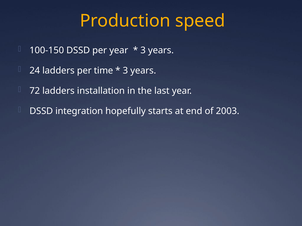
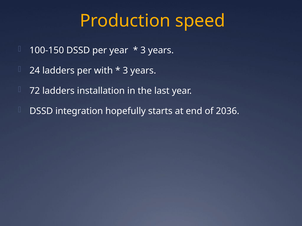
time: time -> with (103, 71)
2003: 2003 -> 2036 (228, 111)
